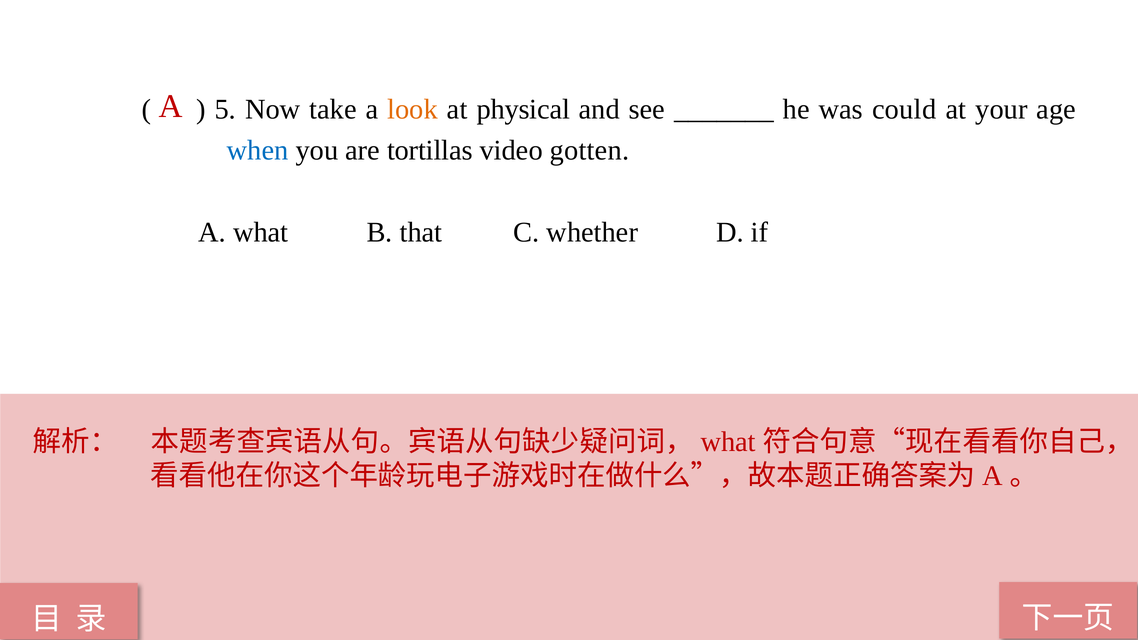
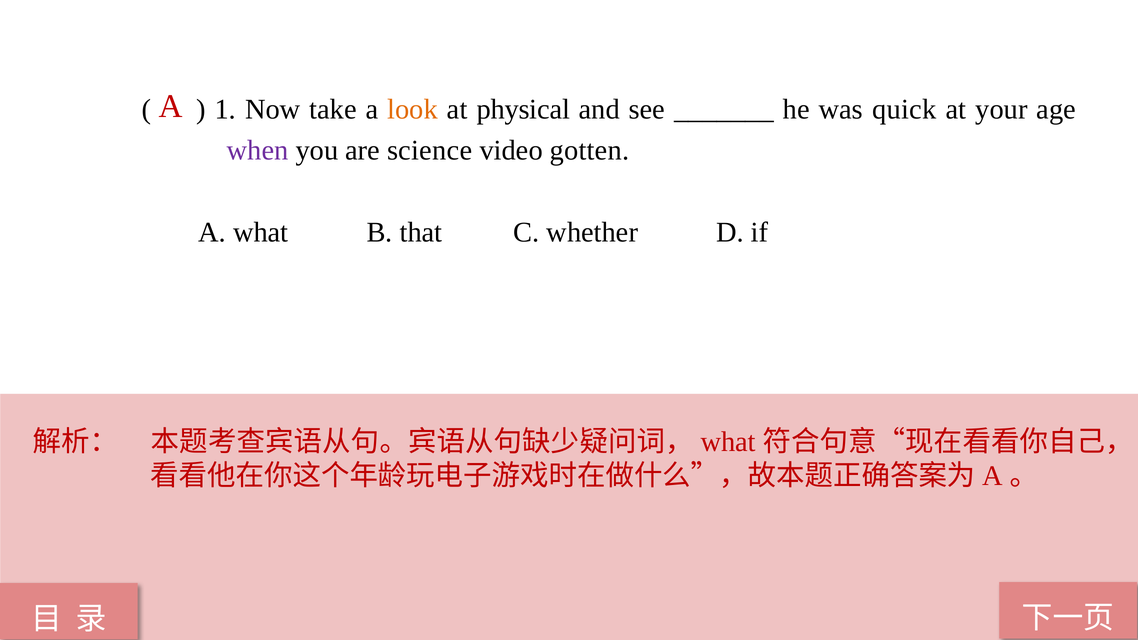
5: 5 -> 1 (225, 109)
could: could -> quick (904, 109)
when colour: blue -> purple (258, 150)
tortillas: tortillas -> science (430, 150)
